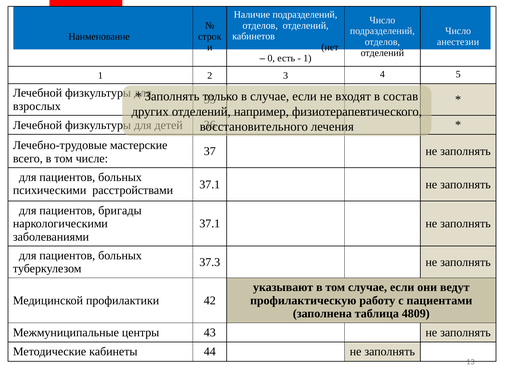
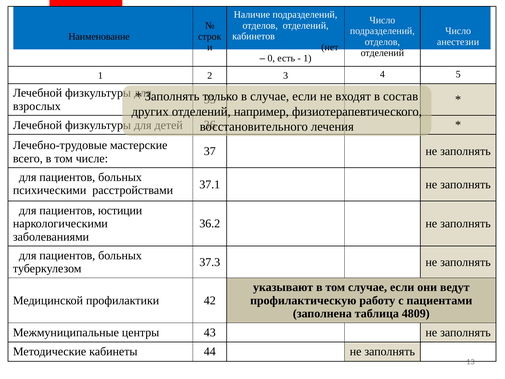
бригады: бригады -> юстиции (120, 210)
37.1: 37.1 -> 36.2 (210, 224)
